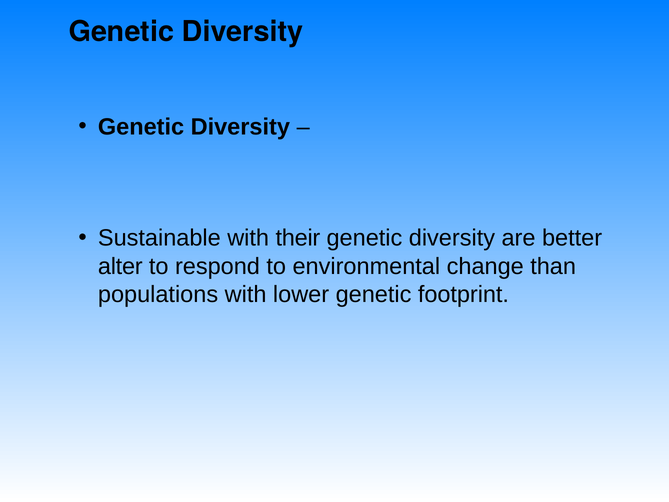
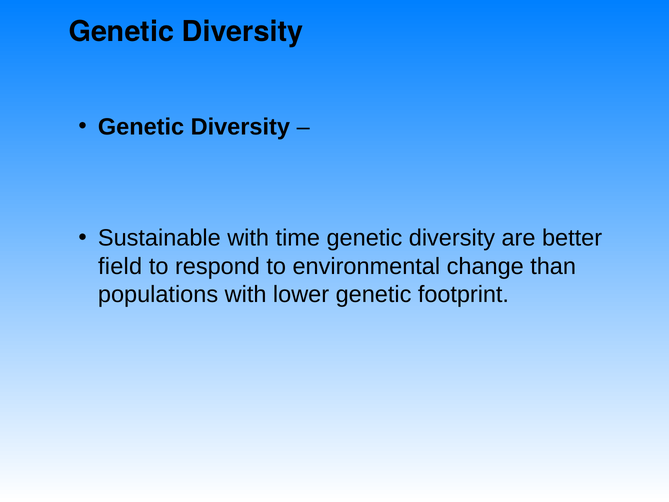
their: their -> time (298, 238)
alter: alter -> field (120, 266)
